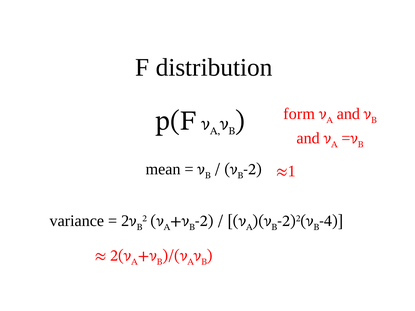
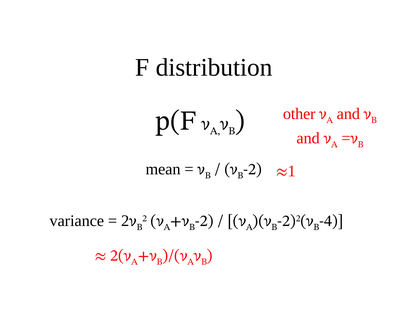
form: form -> other (299, 114)
